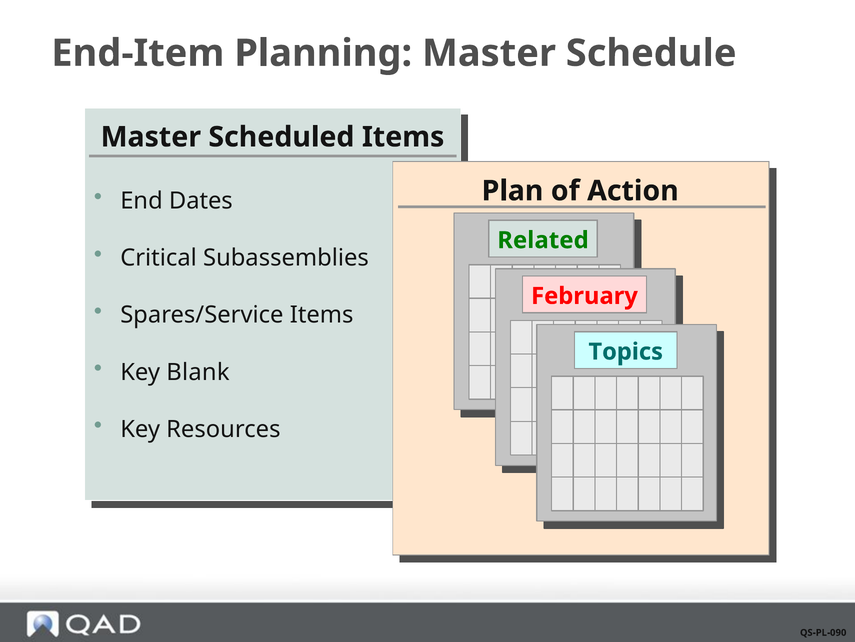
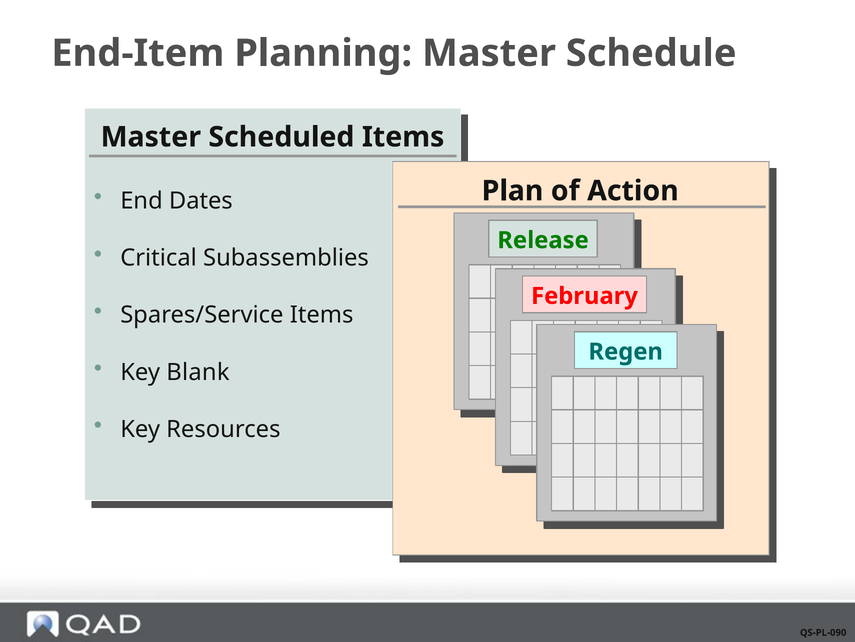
Related: Related -> Release (543, 240)
Topics: Topics -> Regen (626, 351)
